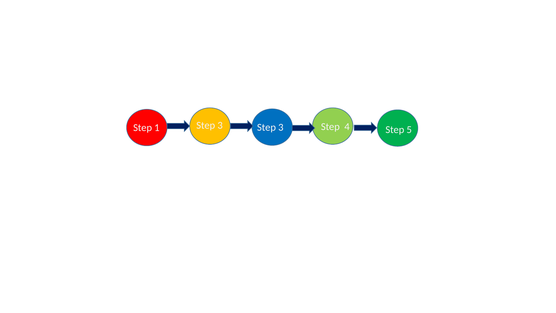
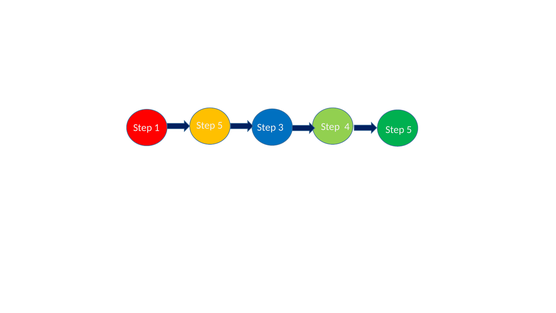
3: 3 -> 5 (220, 125)
